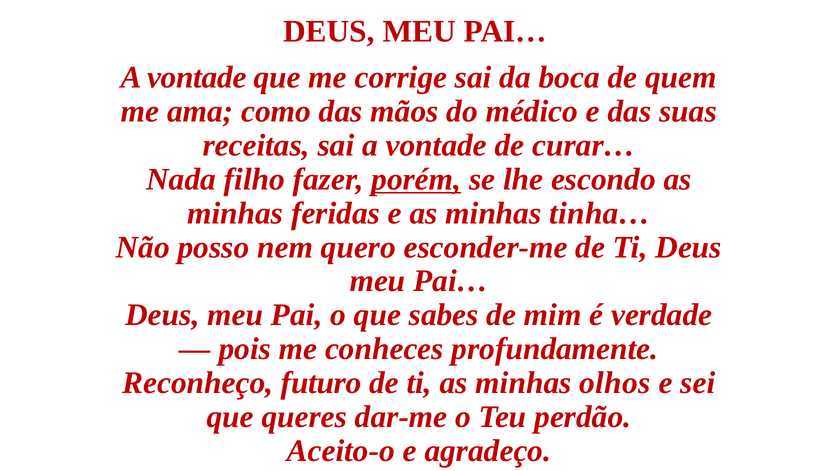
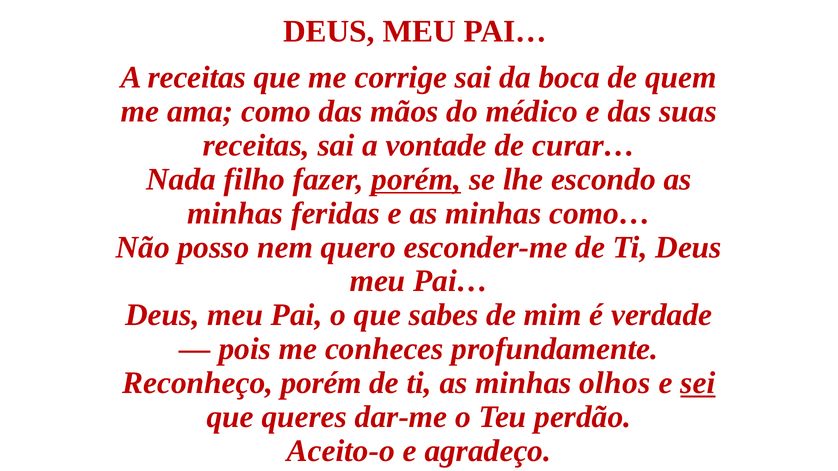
vontade: vontade -> receitas (197, 78)
tinha…: tinha… -> como… (600, 213)
Reconheço futuro: futuro -> porém (321, 383)
sei underline: none -> present (698, 383)
